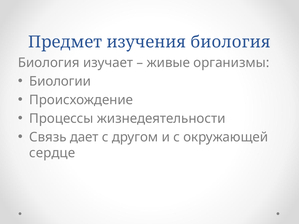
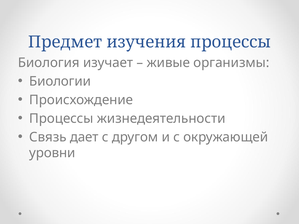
изучения биология: биология -> процессы (231, 42)
сердце: сердце -> уровни (52, 153)
